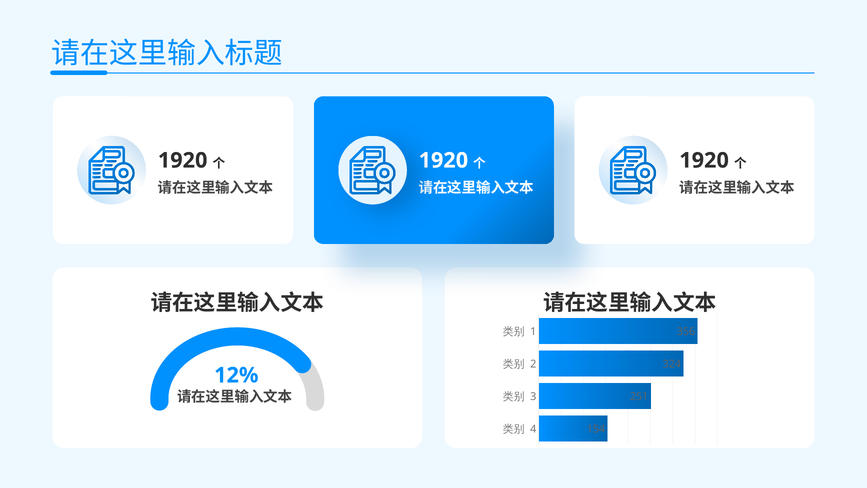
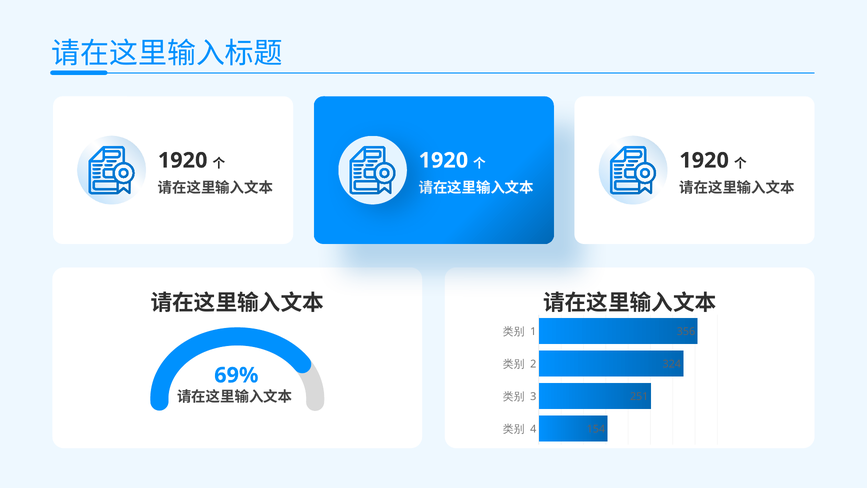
12%: 12% -> 69% (236, 375)
